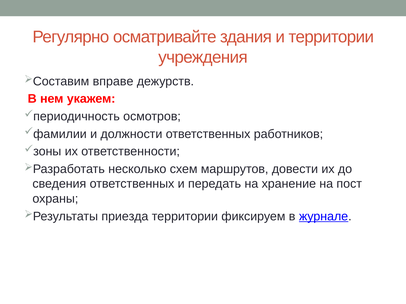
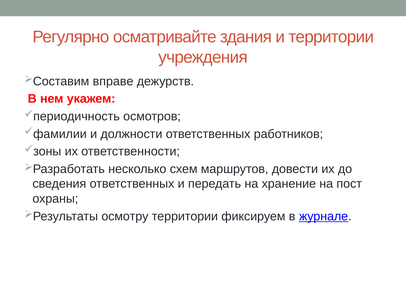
приезда: приезда -> осмотру (125, 217)
